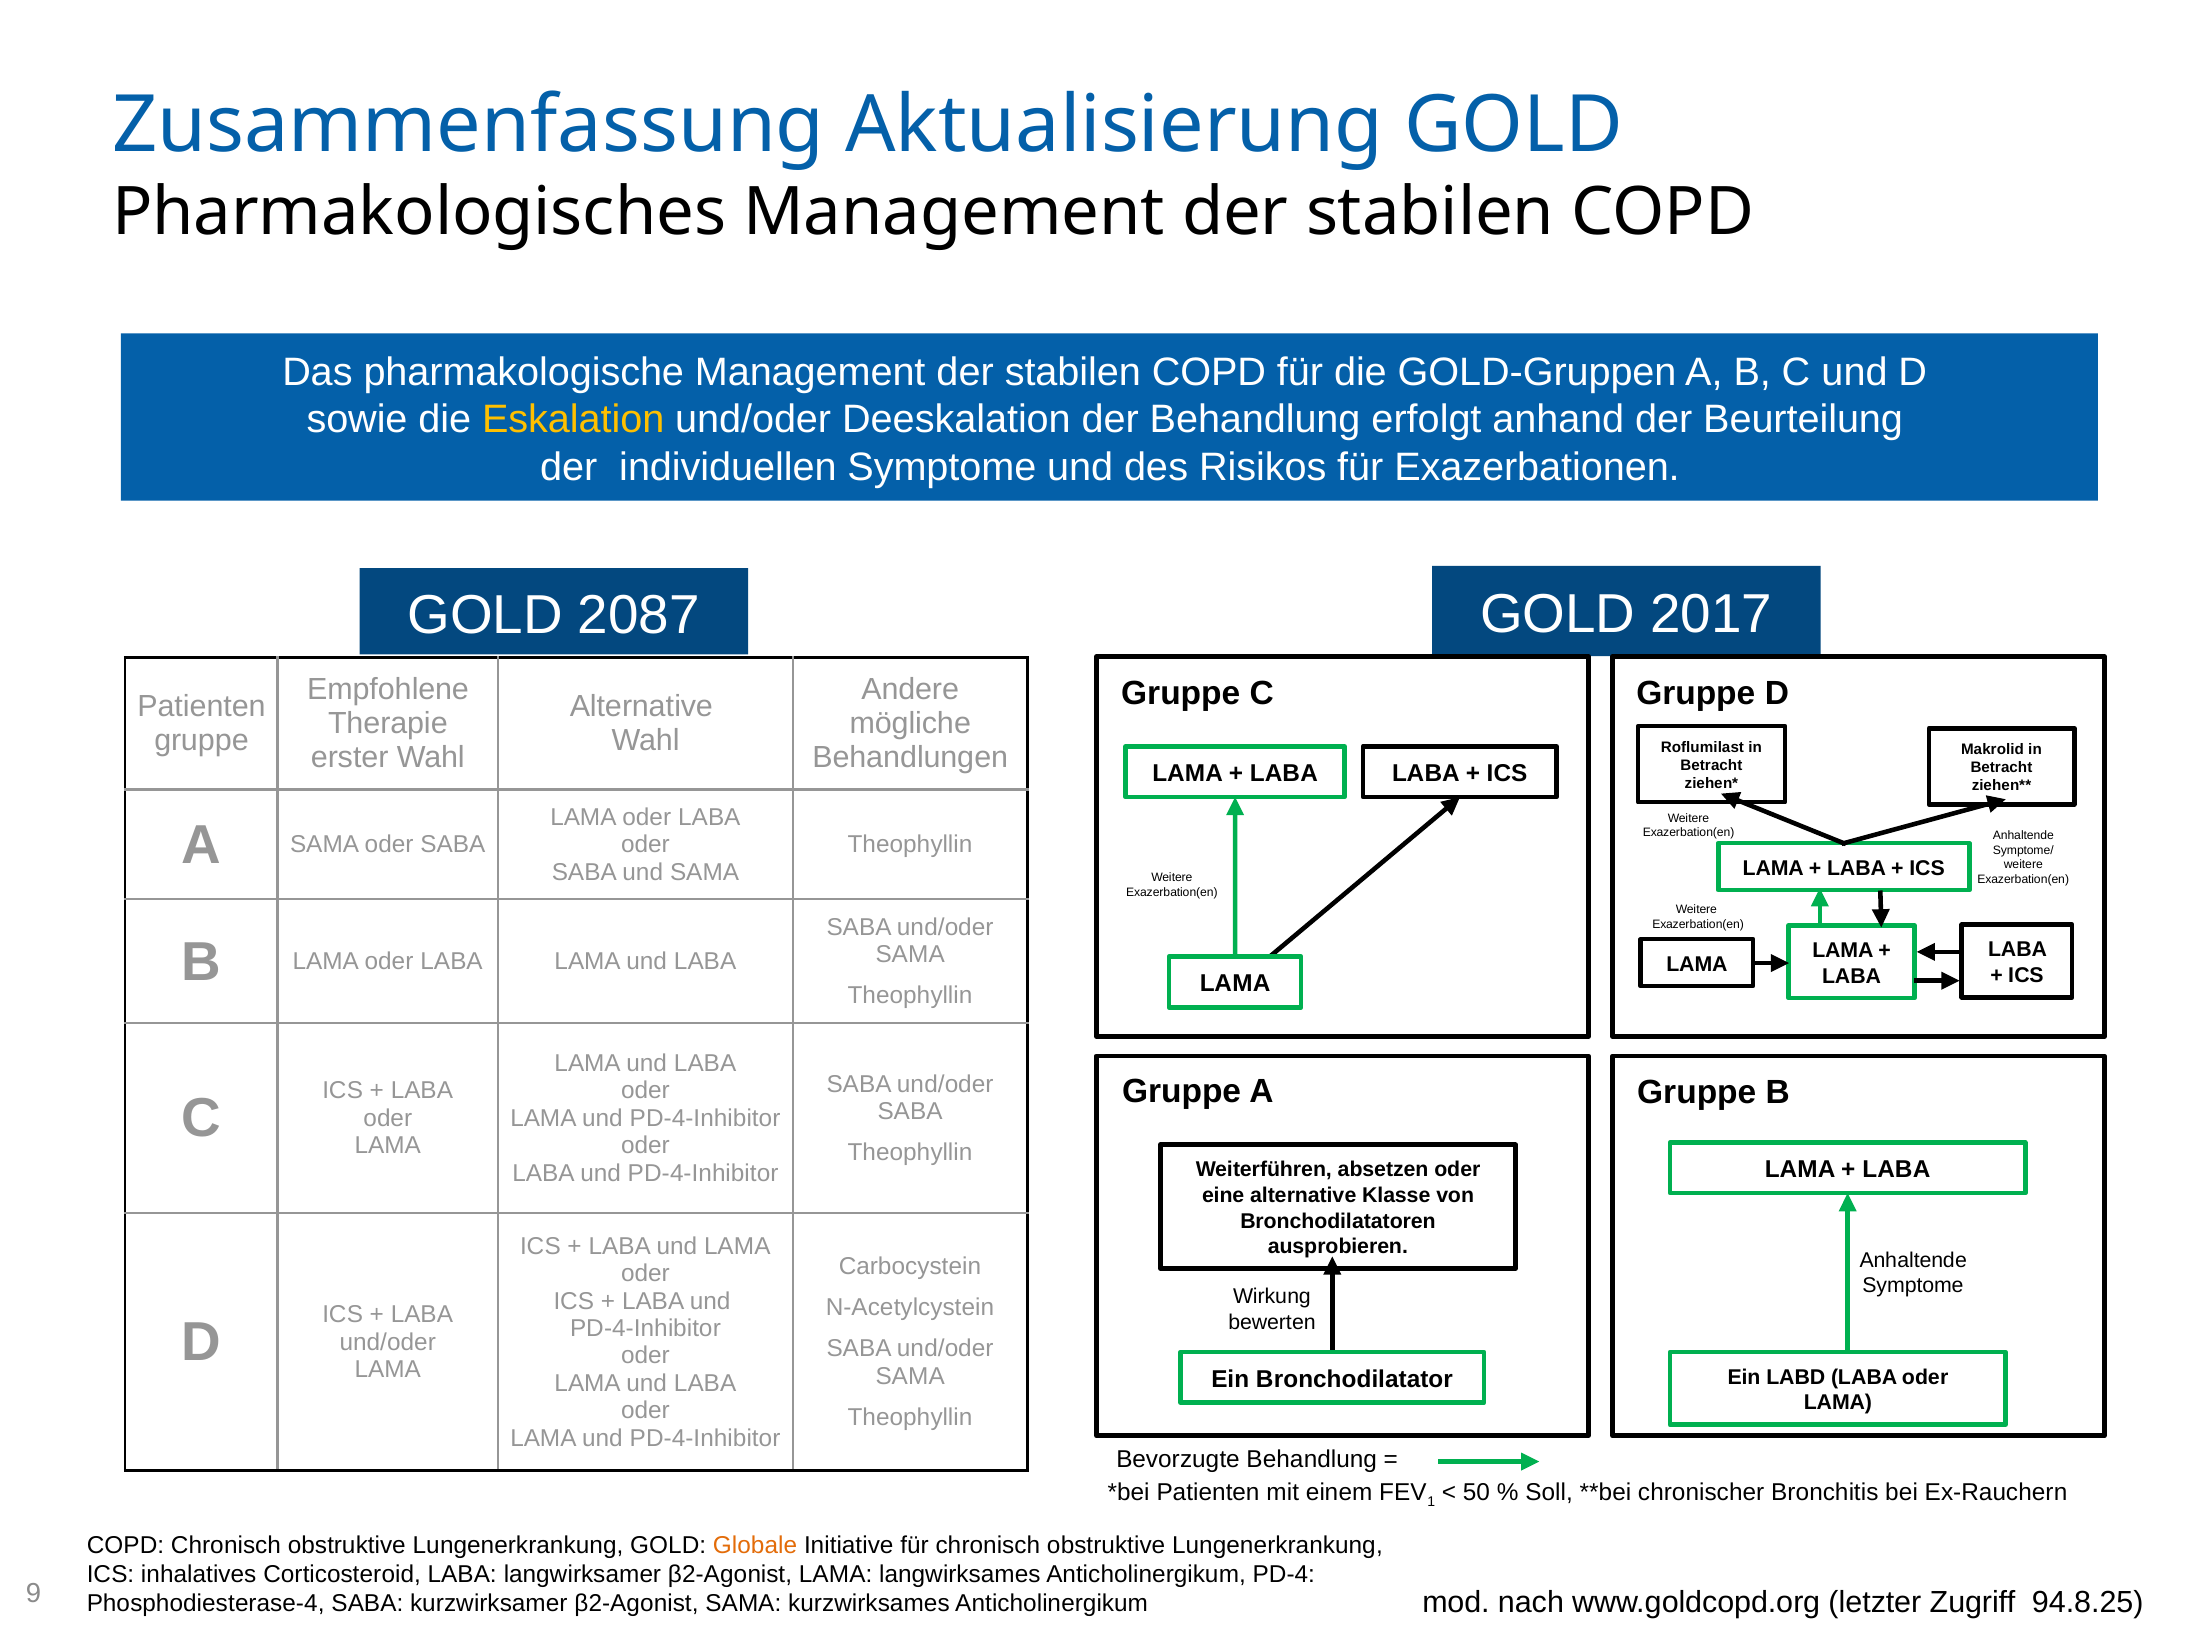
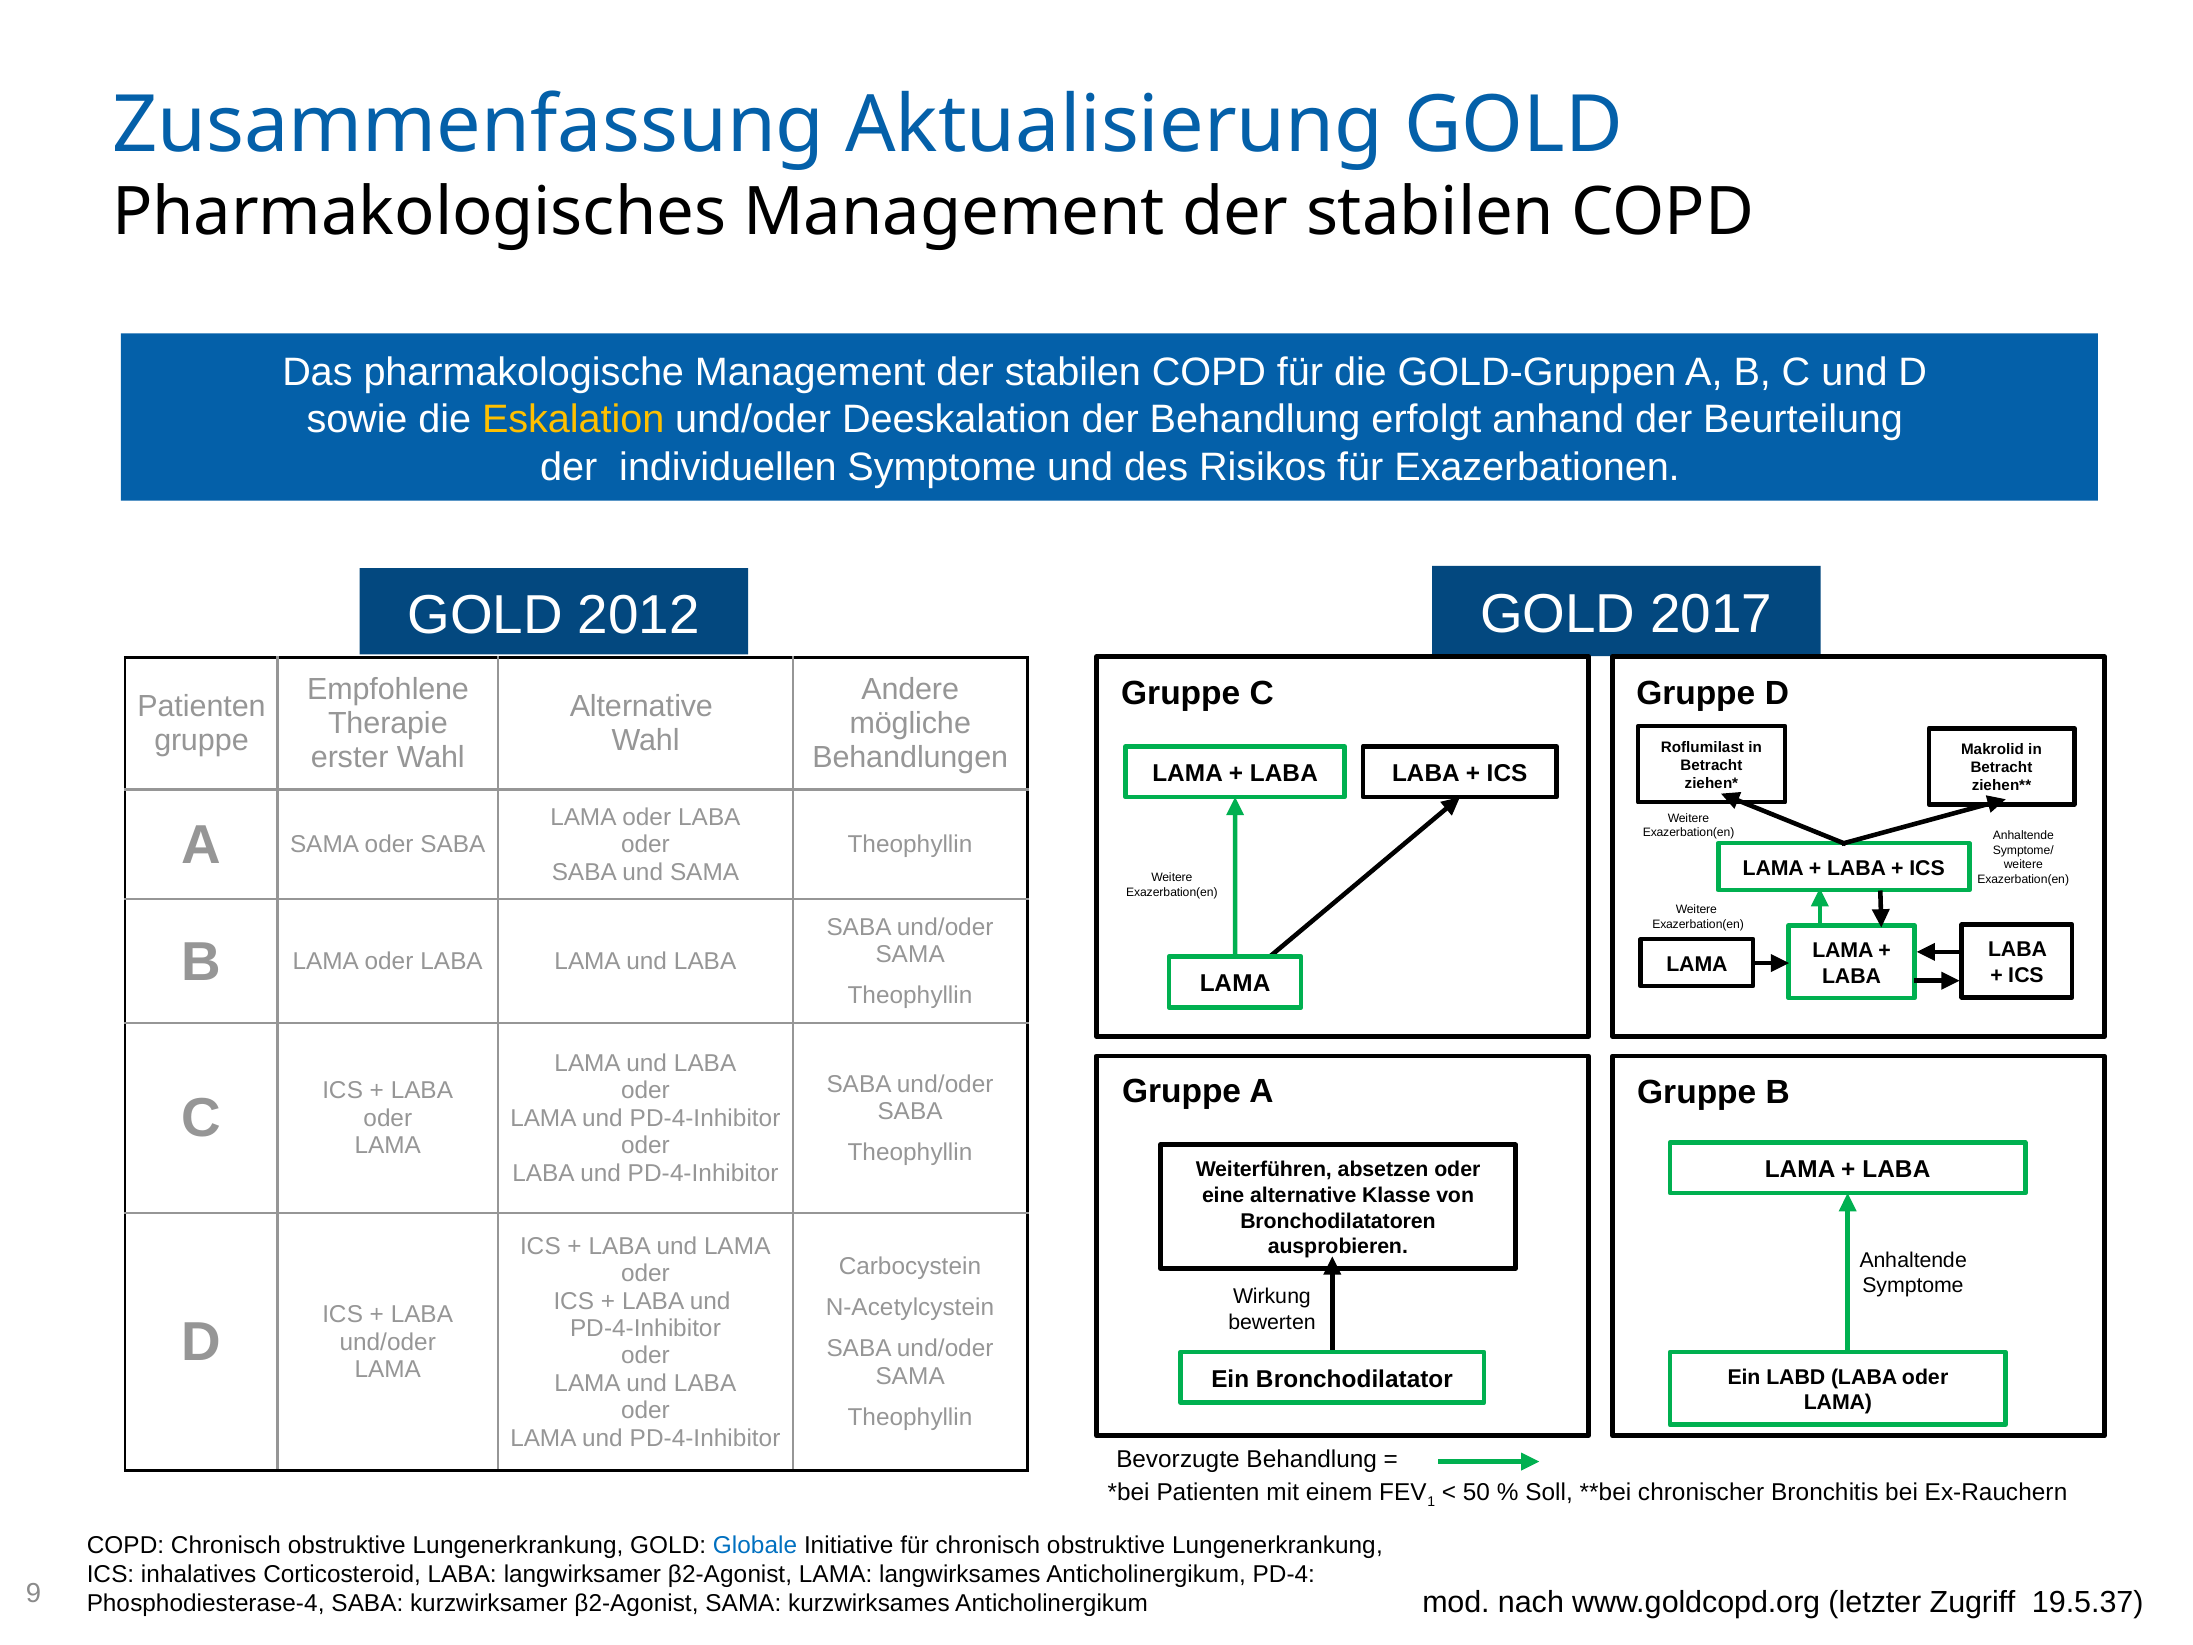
2087: 2087 -> 2012 (639, 615)
Globale colour: orange -> blue (755, 1545)
94.8.25: 94.8.25 -> 19.5.37 (2088, 1603)
